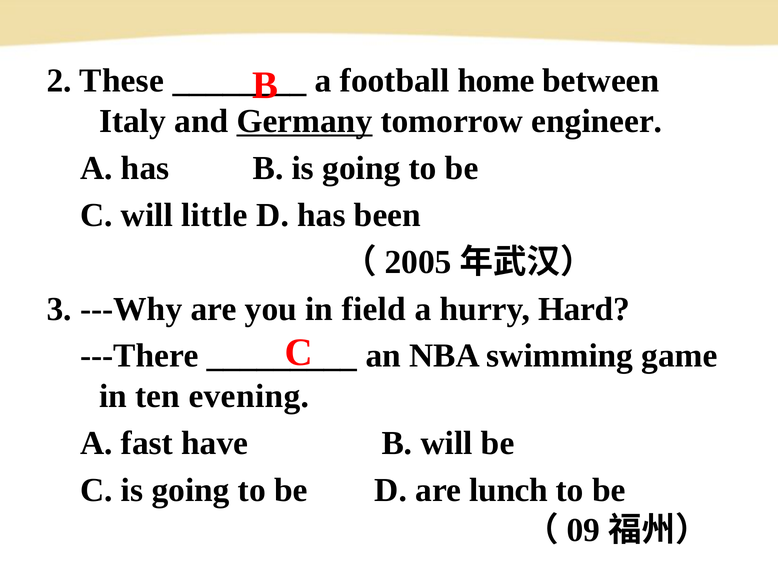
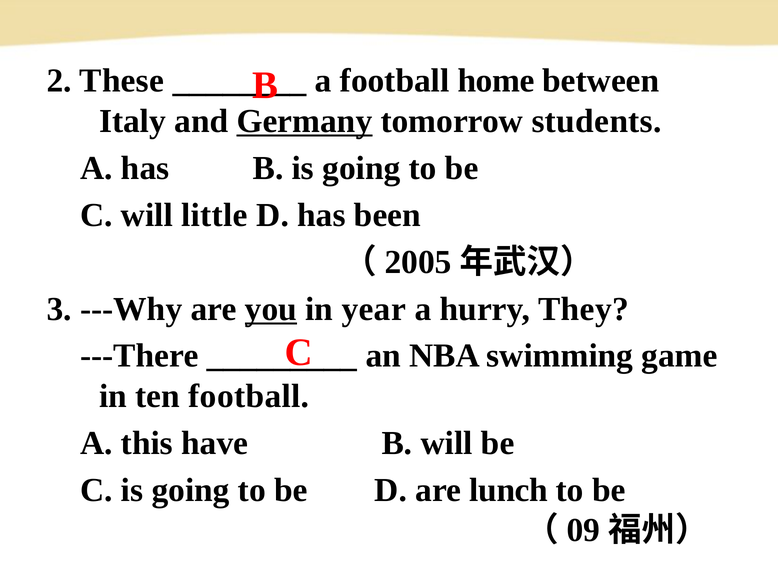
engineer: engineer -> students (597, 121)
you underline: none -> present (271, 309)
field: field -> year (374, 309)
Hard: Hard -> They (584, 309)
ten evening: evening -> football (249, 396)
fast: fast -> this (147, 443)
